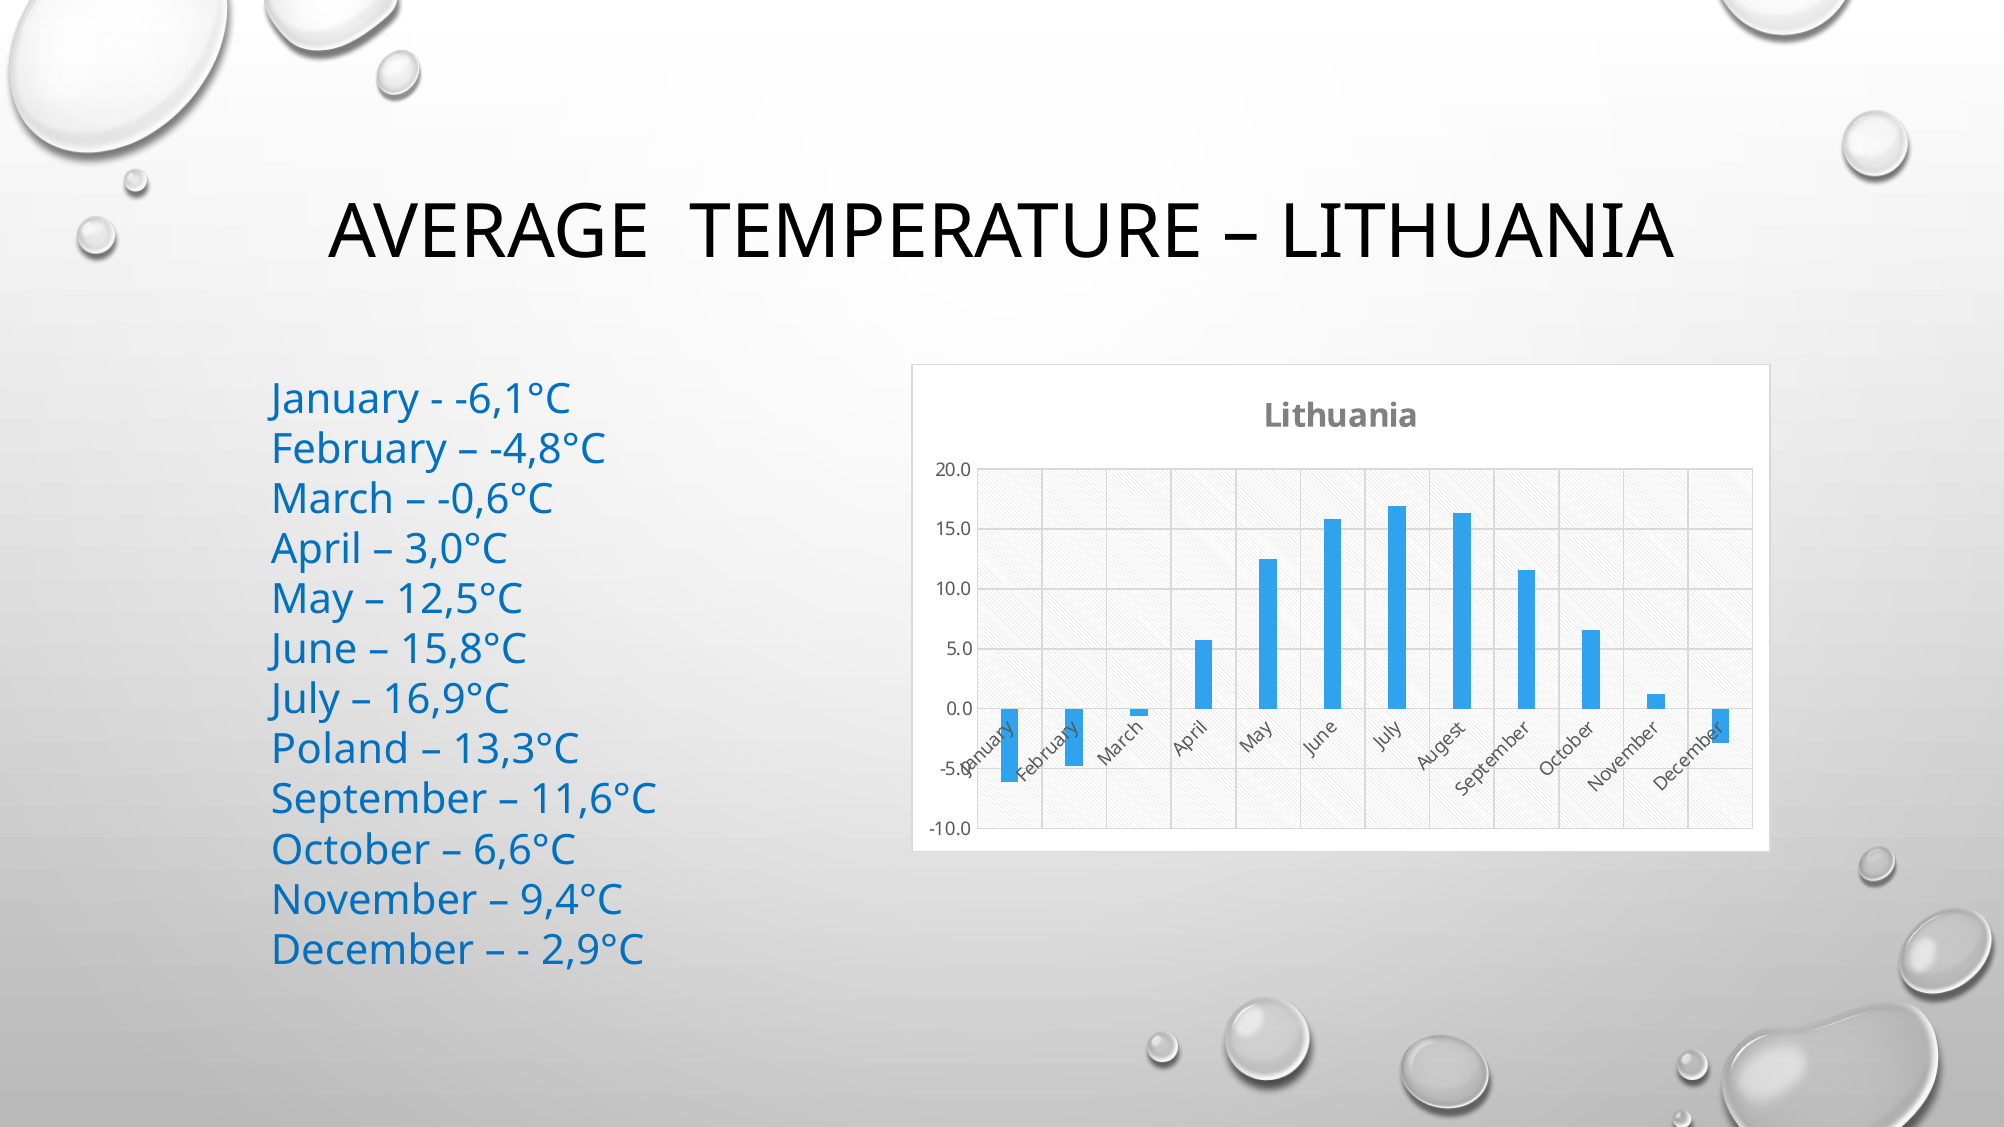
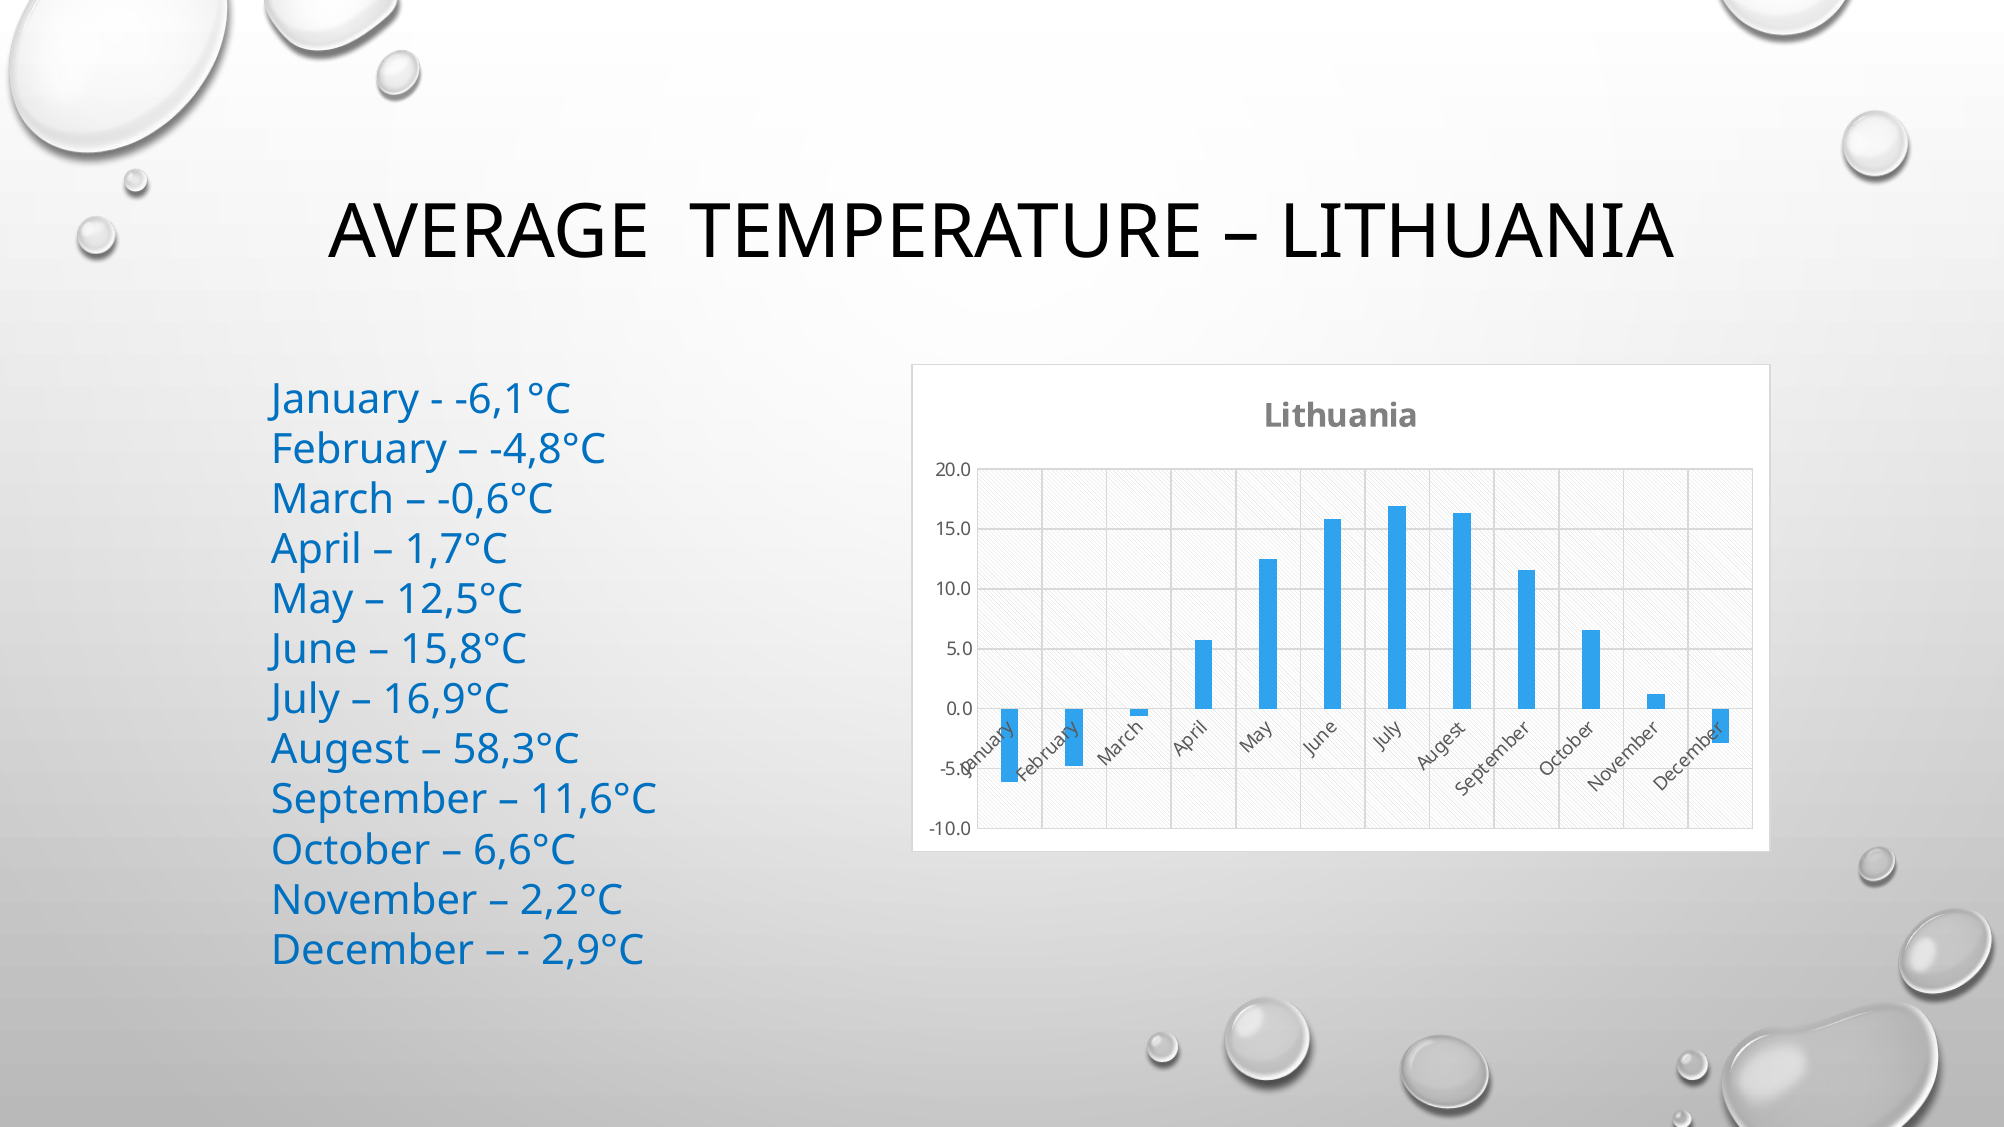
3,0°C: 3,0°C -> 1,7°C (456, 550)
Poland: Poland -> Augest (340, 750)
13,3°C: 13,3°C -> 58,3°C (516, 750)
9,4°C: 9,4°C -> 2,2°C (572, 901)
